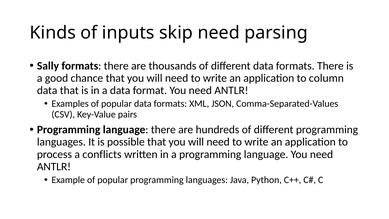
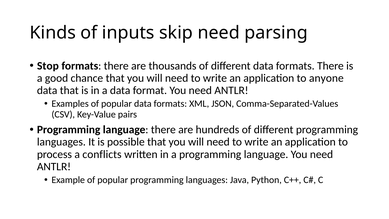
Sally: Sally -> Stop (48, 66)
column: column -> anyone (326, 78)
